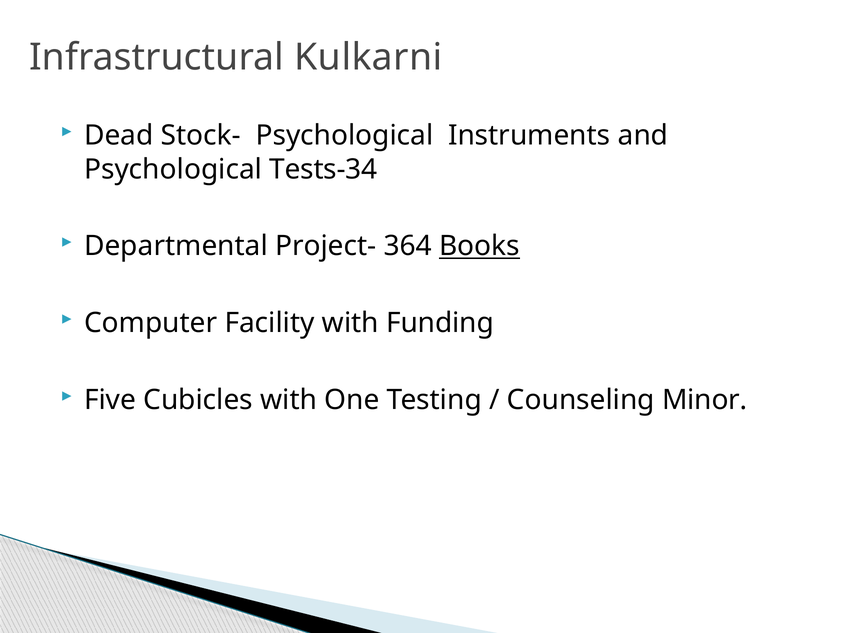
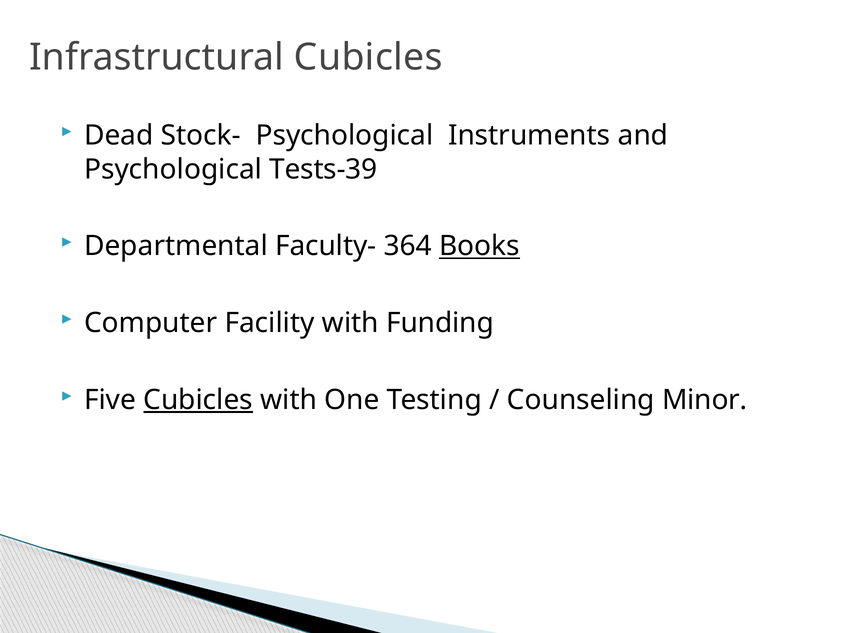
Infrastructural Kulkarni: Kulkarni -> Cubicles (368, 57)
Tests-34: Tests-34 -> Tests-39 (323, 169)
Project-: Project- -> Faculty- (326, 246)
Cubicles underline: none -> present (198, 400)
